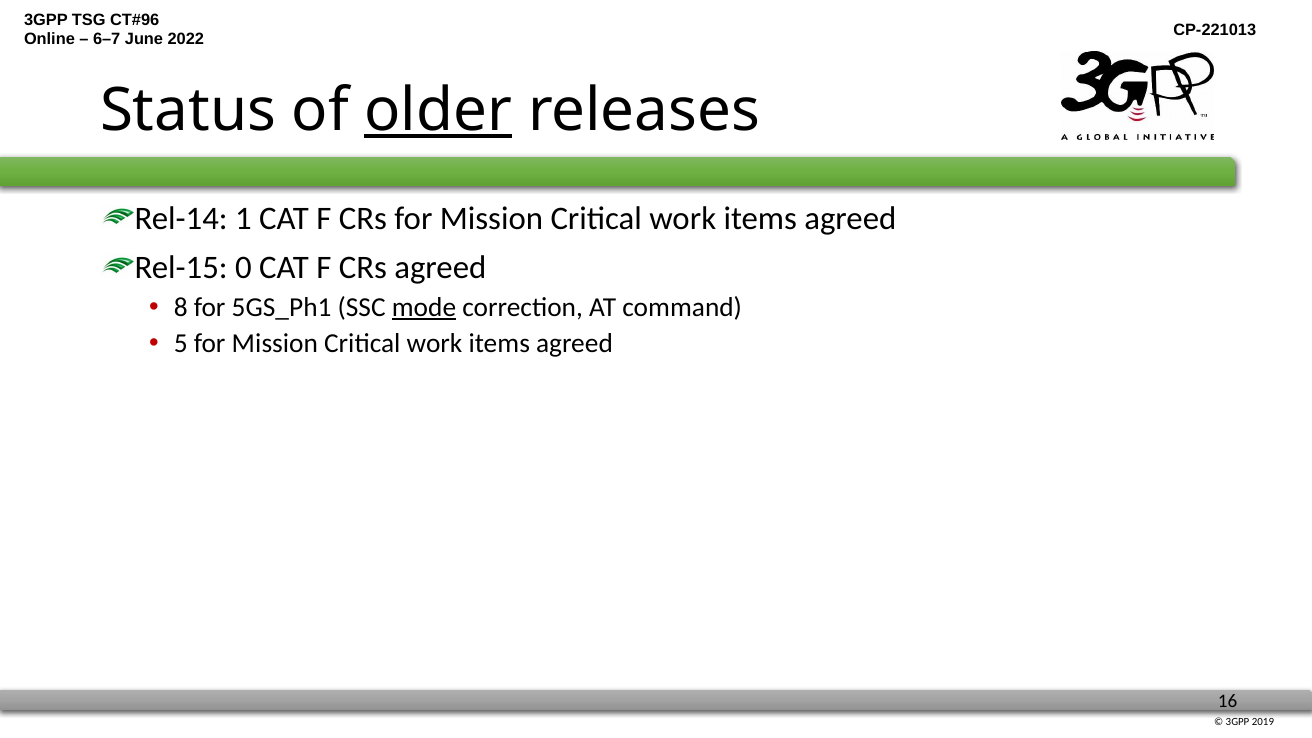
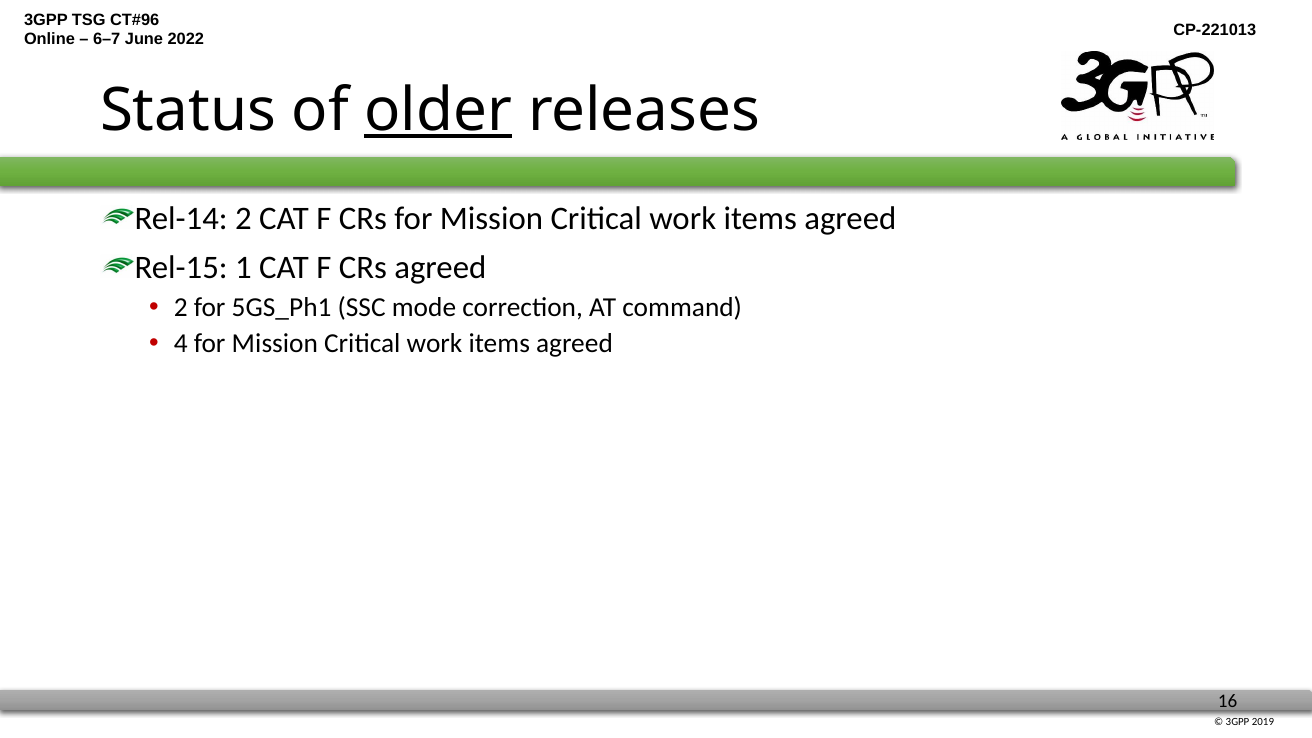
Rel-14 1: 1 -> 2 (243, 219)
0: 0 -> 1 (243, 268)
8: 8 -> 2 (181, 307)
mode underline: present -> none (424, 307)
5: 5 -> 4 (181, 344)
